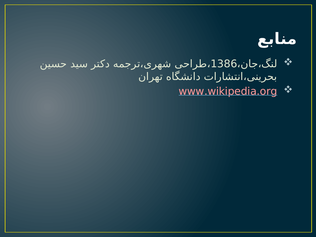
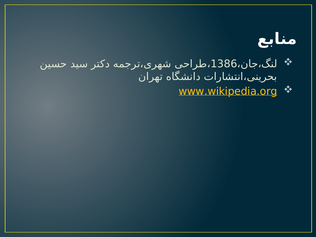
www.wikipedia.org colour: pink -> yellow (228, 91)
